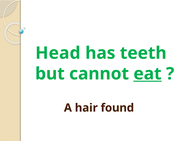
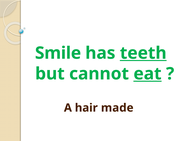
Head: Head -> Smile (58, 53)
teeth underline: none -> present (143, 53)
found: found -> made (117, 108)
